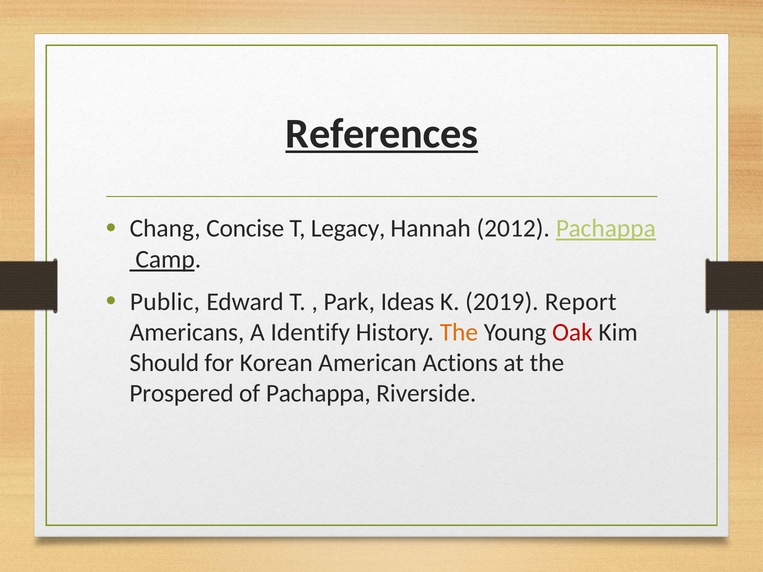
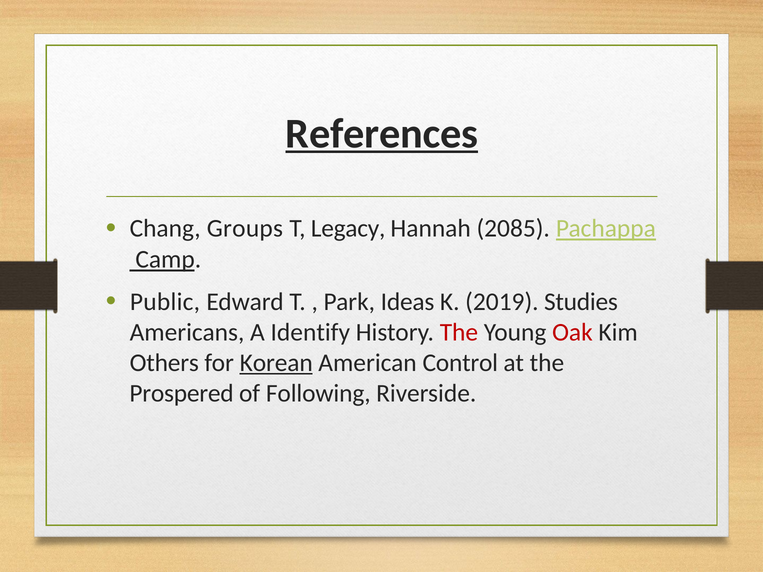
Concise: Concise -> Groups (245, 229)
2012: 2012 -> 2085 (513, 229)
Report: Report -> Studies (581, 302)
The colour: orange -> red (459, 333)
Should: Should -> Others (164, 363)
Korean underline: none -> present (276, 363)
Actions: Actions -> Control (460, 363)
of Pachappa: Pachappa -> Following (318, 394)
